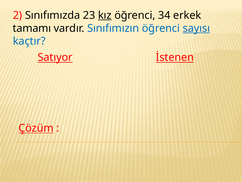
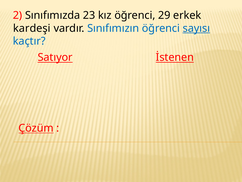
kız underline: present -> none (105, 15)
34: 34 -> 29 (164, 15)
tamamı: tamamı -> kardeşi (32, 28)
